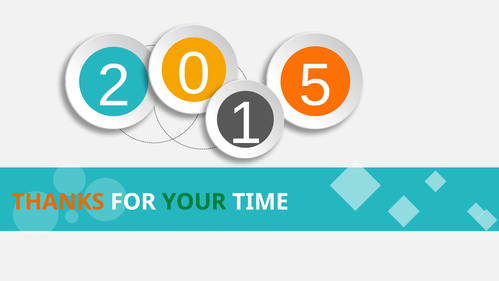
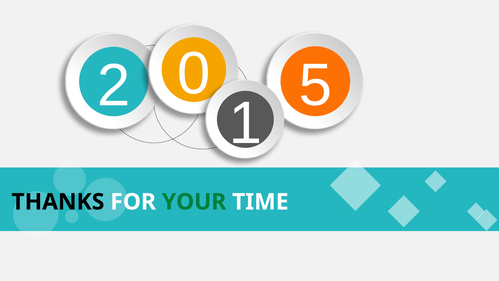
THANKS colour: orange -> black (58, 202)
